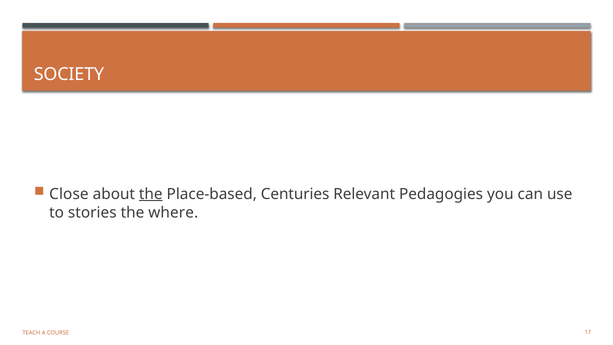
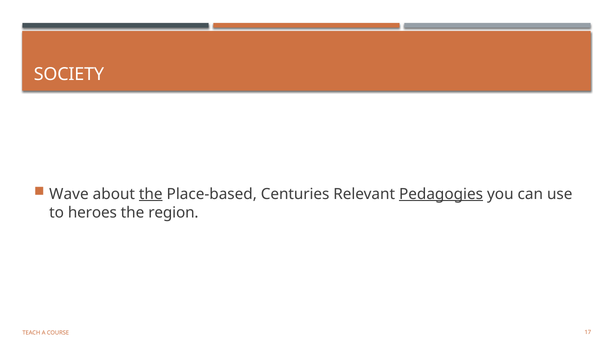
Close: Close -> Wave (69, 194)
Pedagogies underline: none -> present (441, 194)
stories: stories -> heroes (92, 212)
where: where -> region (173, 212)
